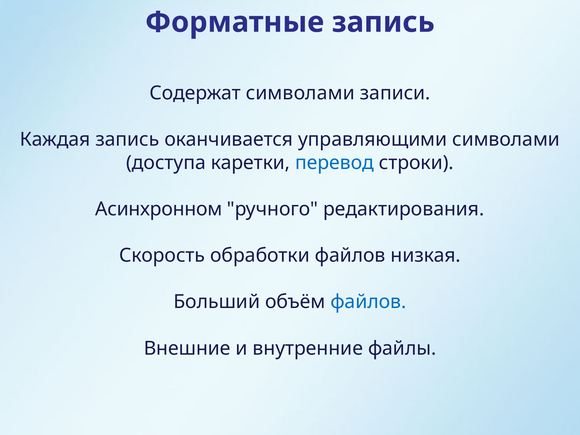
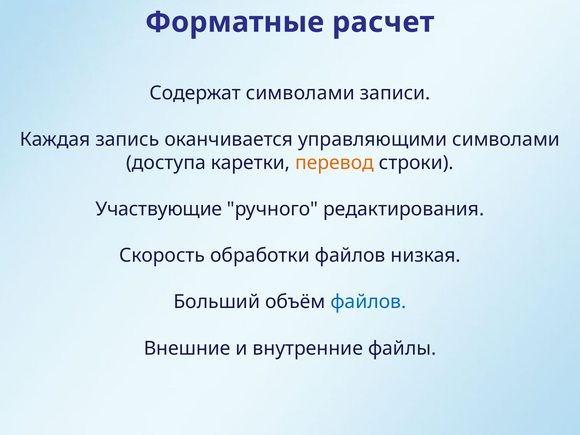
Форматные запись: запись -> расчет (383, 22)
перевод colour: blue -> orange (335, 163)
Асинхронном: Асинхронном -> Участвующие (159, 209)
